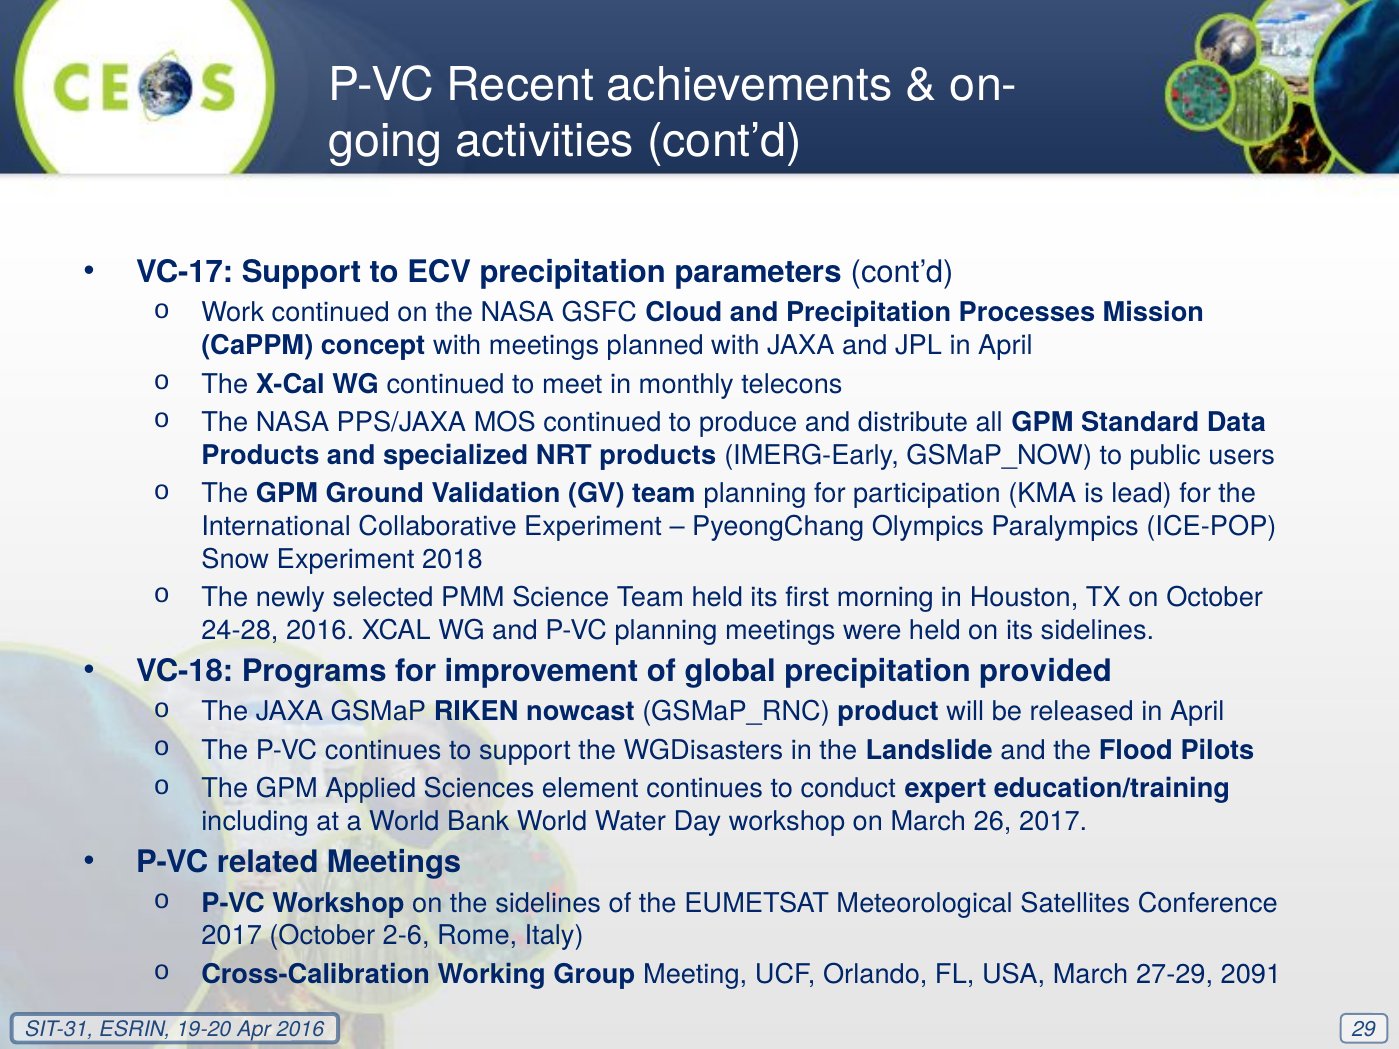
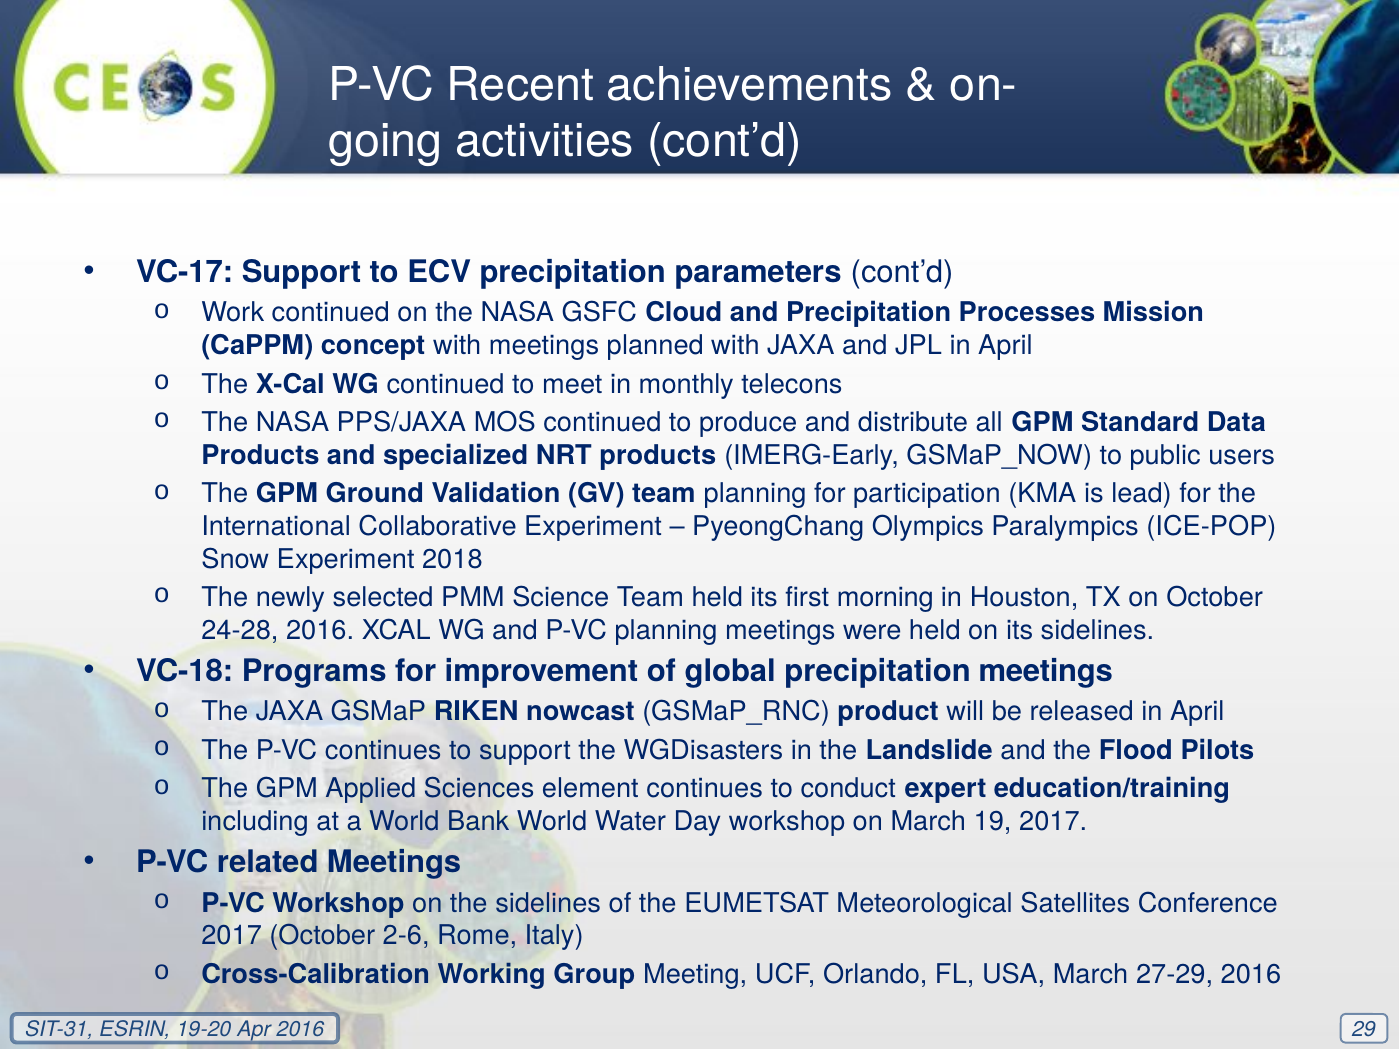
precipitation provided: provided -> meetings (1046, 671)
26: 26 -> 19 (993, 822)
27-29 2091: 2091 -> 2016 (1251, 974)
